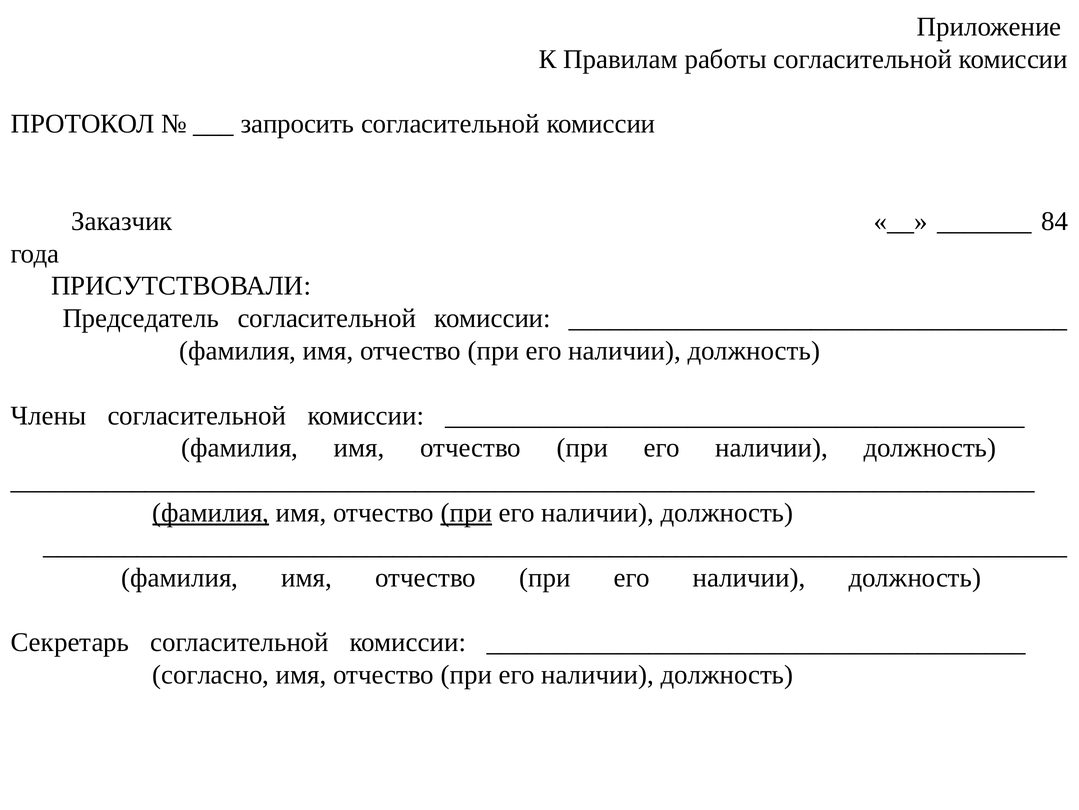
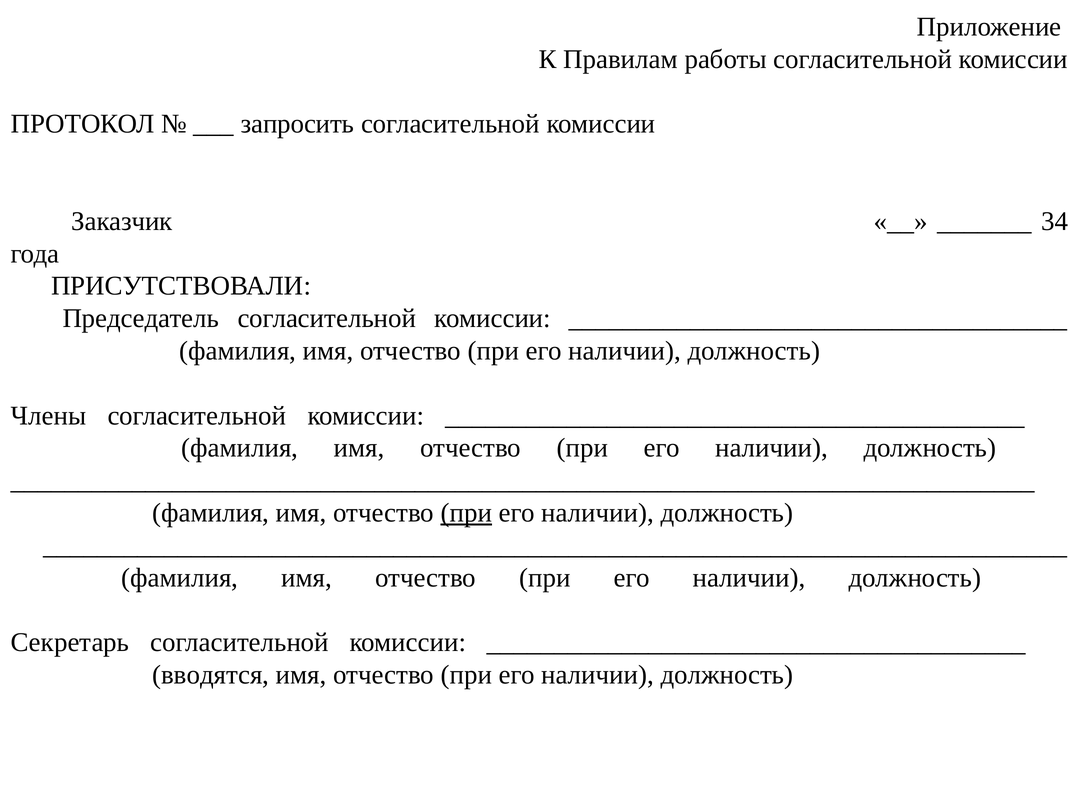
84: 84 -> 34 (1055, 221)
фамилия underline: present -> none (211, 512)
согласно: согласно -> вводятся (211, 674)
